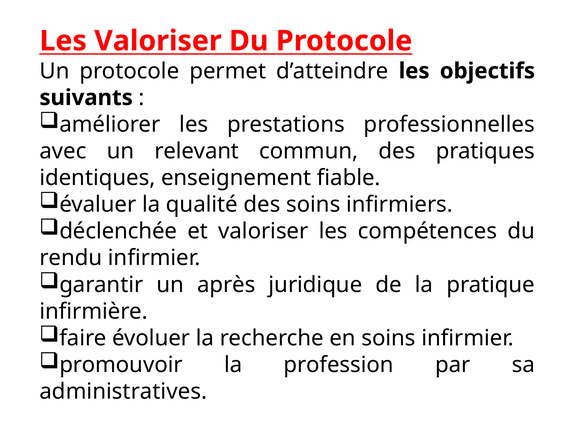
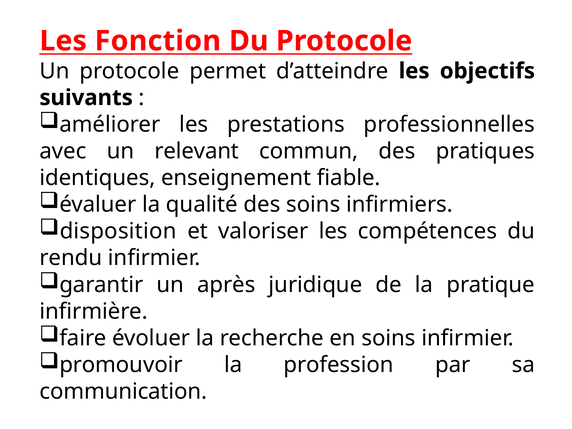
Les Valoriser: Valoriser -> Fonction (158, 41)
déclenchée: déclenchée -> disposition (118, 231)
administratives: administratives -> communication (123, 392)
